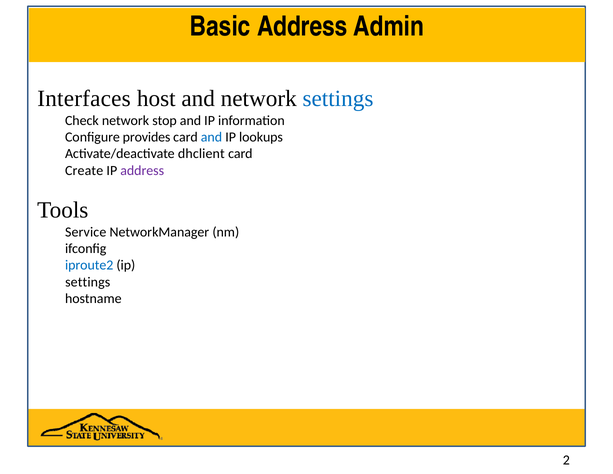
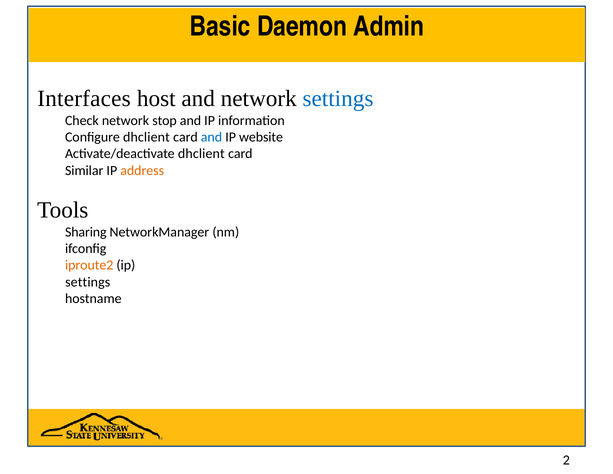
Basic Address: Address -> Daemon (302, 27)
Configure provides: provides -> dhclient (146, 137)
lookups: lookups -> website (261, 137)
Create: Create -> Similar (84, 170)
address colour: purple -> orange (142, 170)
Service: Service -> Sharing (86, 232)
iproute2 colour: blue -> orange (89, 265)
